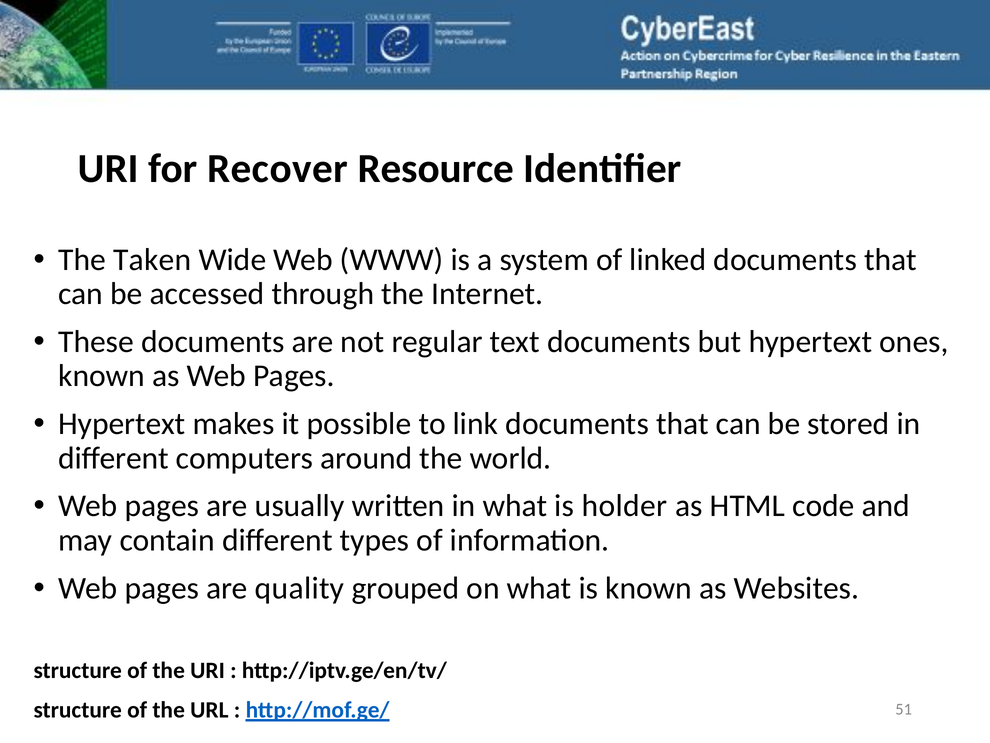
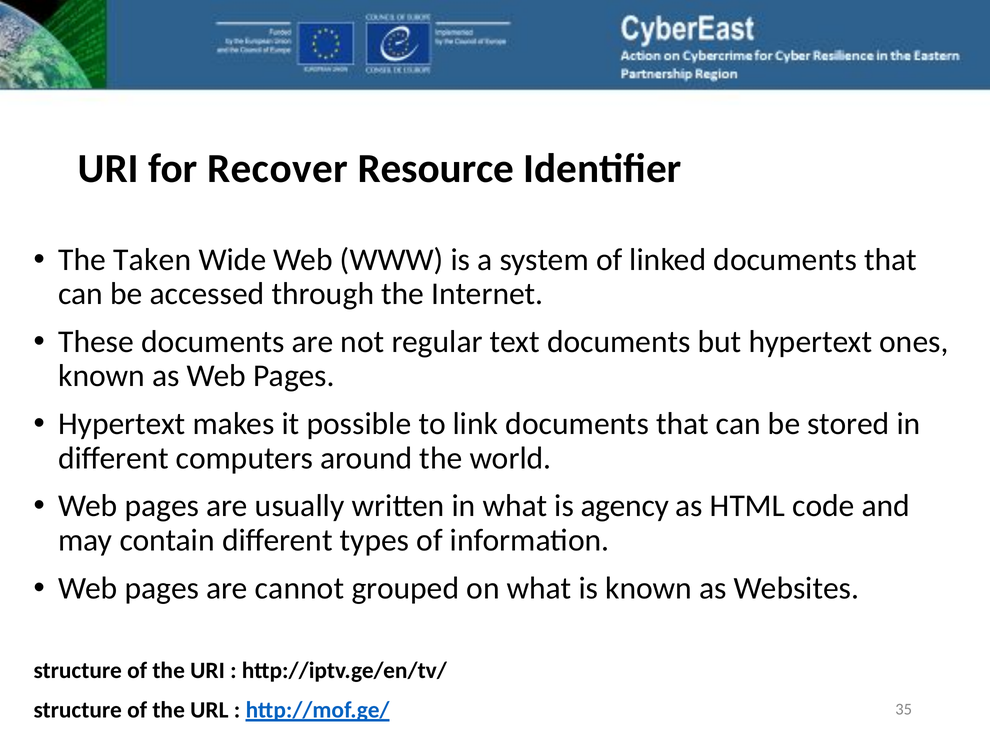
holder: holder -> agency (625, 506)
quality: quality -> cannot (300, 588)
51: 51 -> 35 (904, 709)
